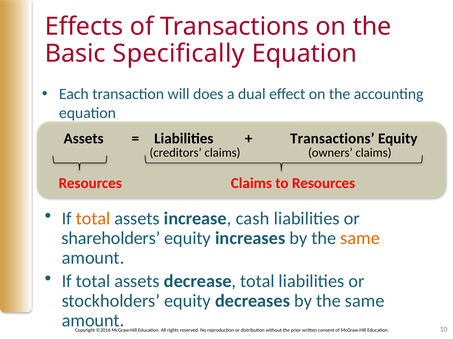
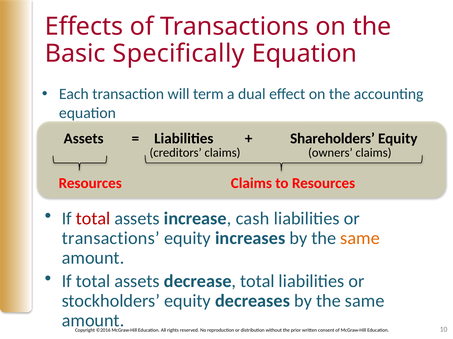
does: does -> term (208, 94)
Transactions: Transactions -> Shareholders (332, 139)
total colour: orange -> red (93, 219)
shareholders: shareholders -> transactions (111, 239)
